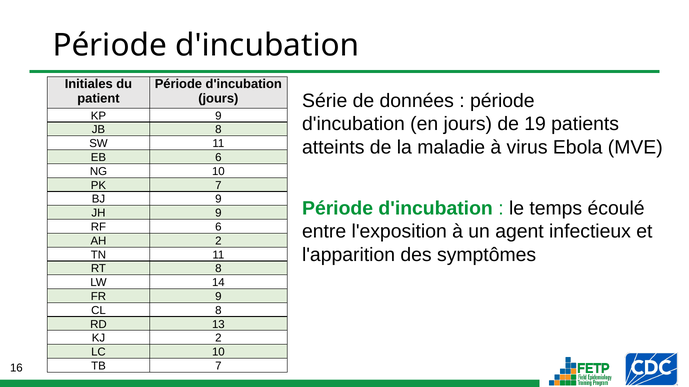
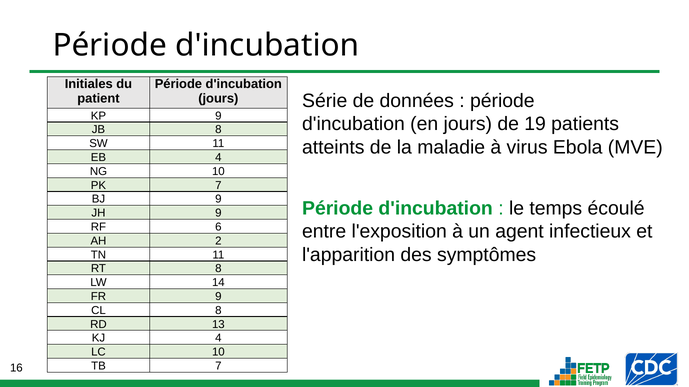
EB 6: 6 -> 4 (218, 158)
KJ 2: 2 -> 4 (218, 339)
